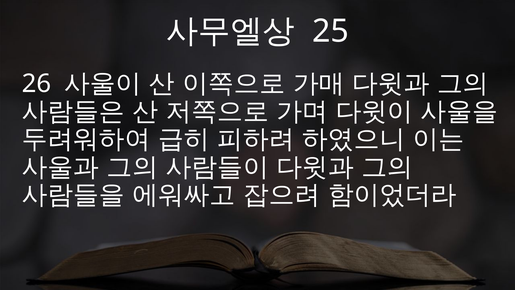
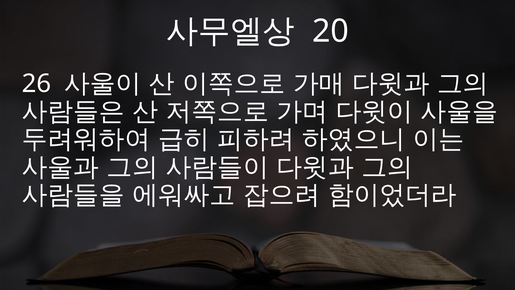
25: 25 -> 20 (331, 31)
